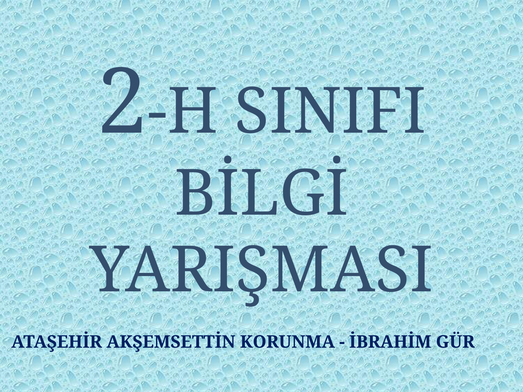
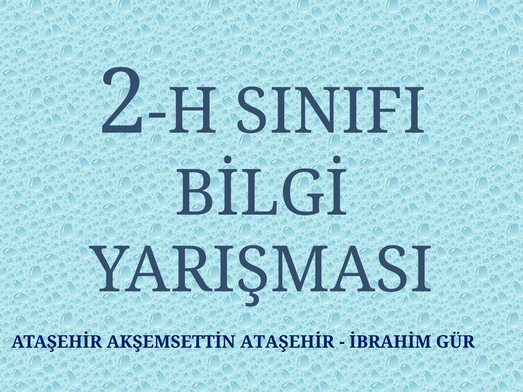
AKŞEMSETTİN KORUNMA: KORUNMA -> ATAŞEHİR (287, 342)
